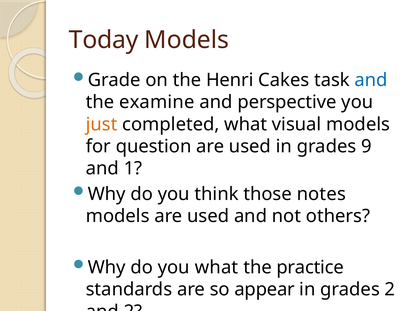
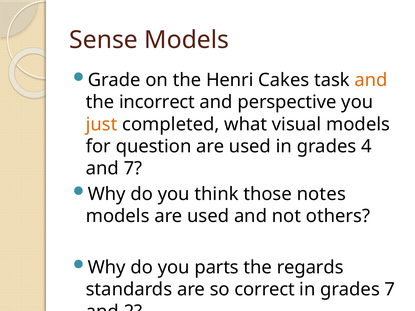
Today: Today -> Sense (104, 40)
and colour: blue -> orange (371, 80)
examine: examine -> incorrect (157, 102)
9: 9 -> 4 (366, 147)
and 1: 1 -> 7 (133, 169)
you what: what -> parts (217, 268)
practice: practice -> regards (310, 268)
appear: appear -> correct (265, 290)
grades 2: 2 -> 7 (390, 290)
